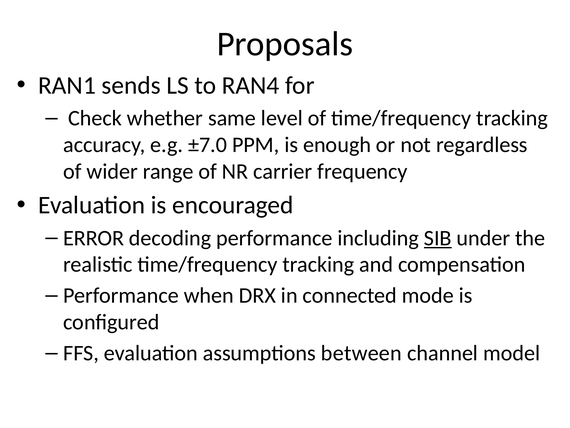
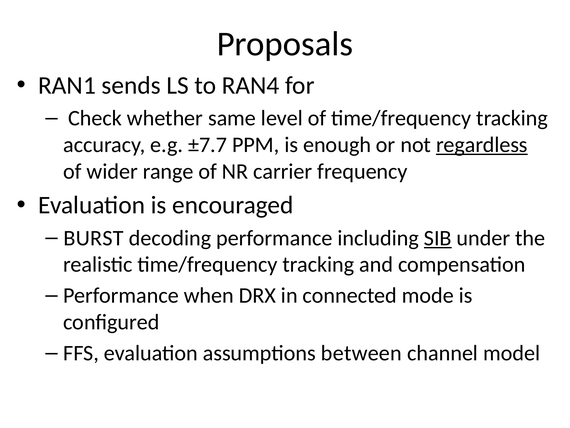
±7.0: ±7.0 -> ±7.7 (208, 145)
regardless underline: none -> present (482, 145)
ERROR: ERROR -> BURST (94, 238)
